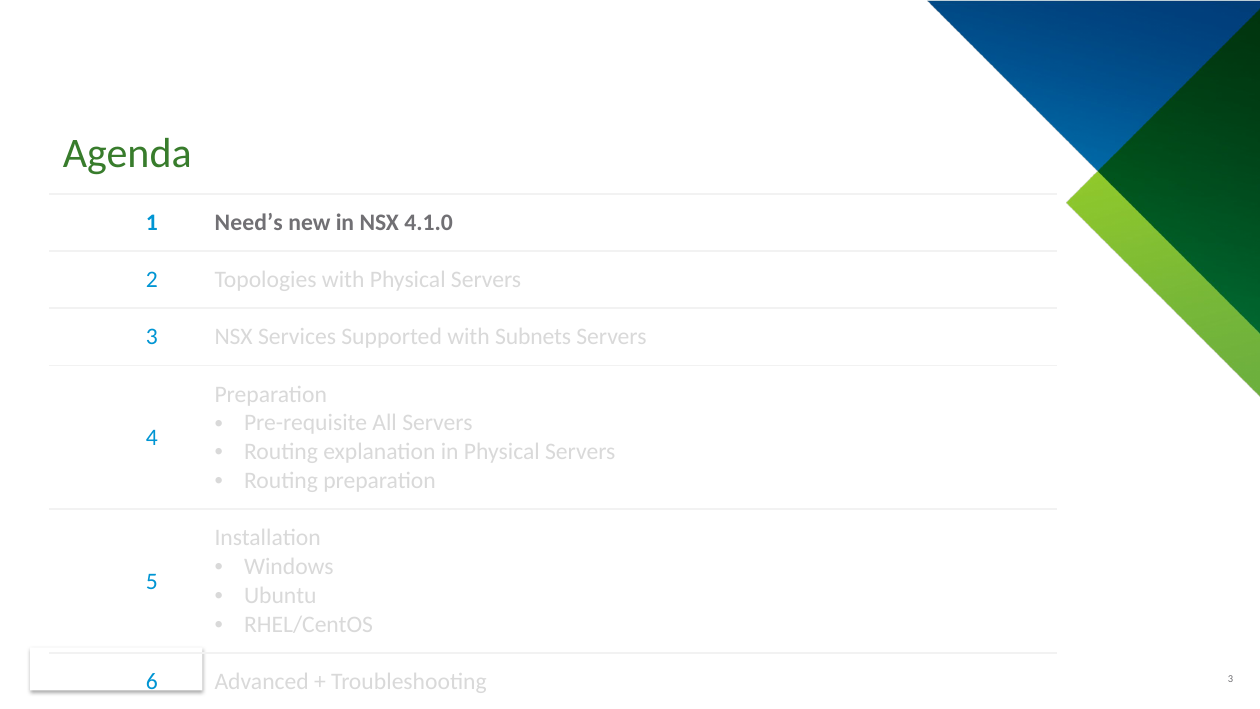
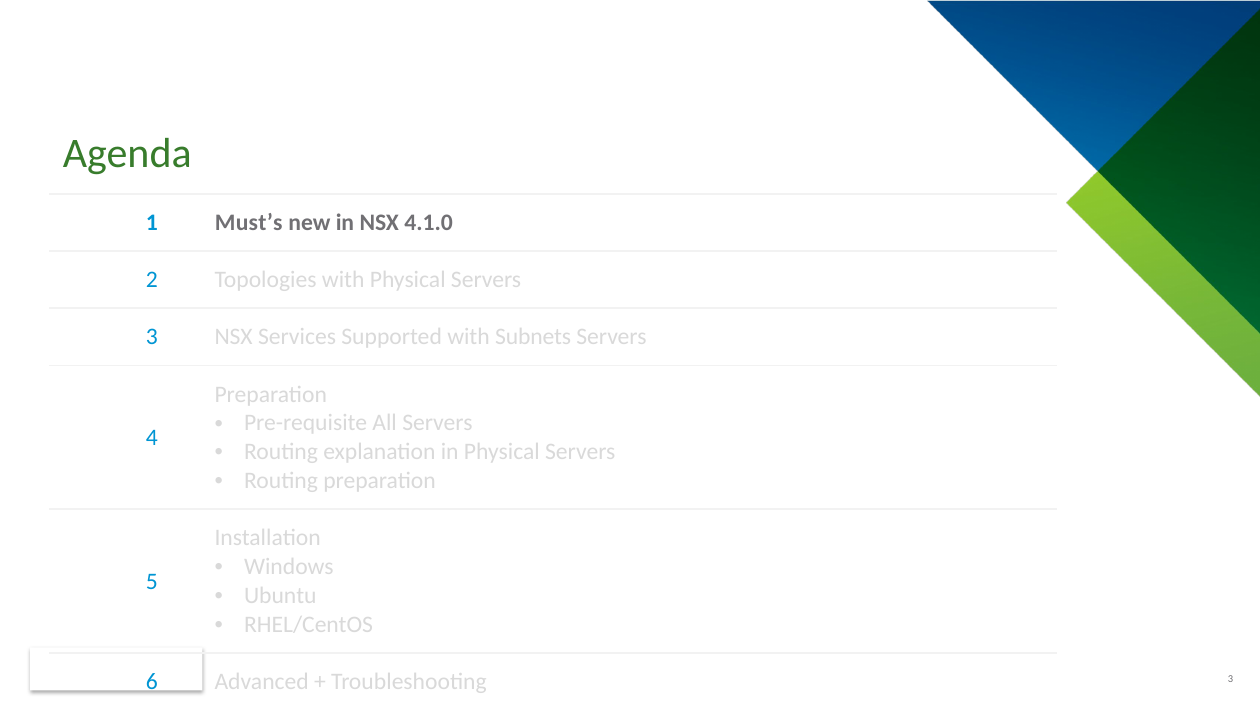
Need’s: Need’s -> Must’s (249, 223)
